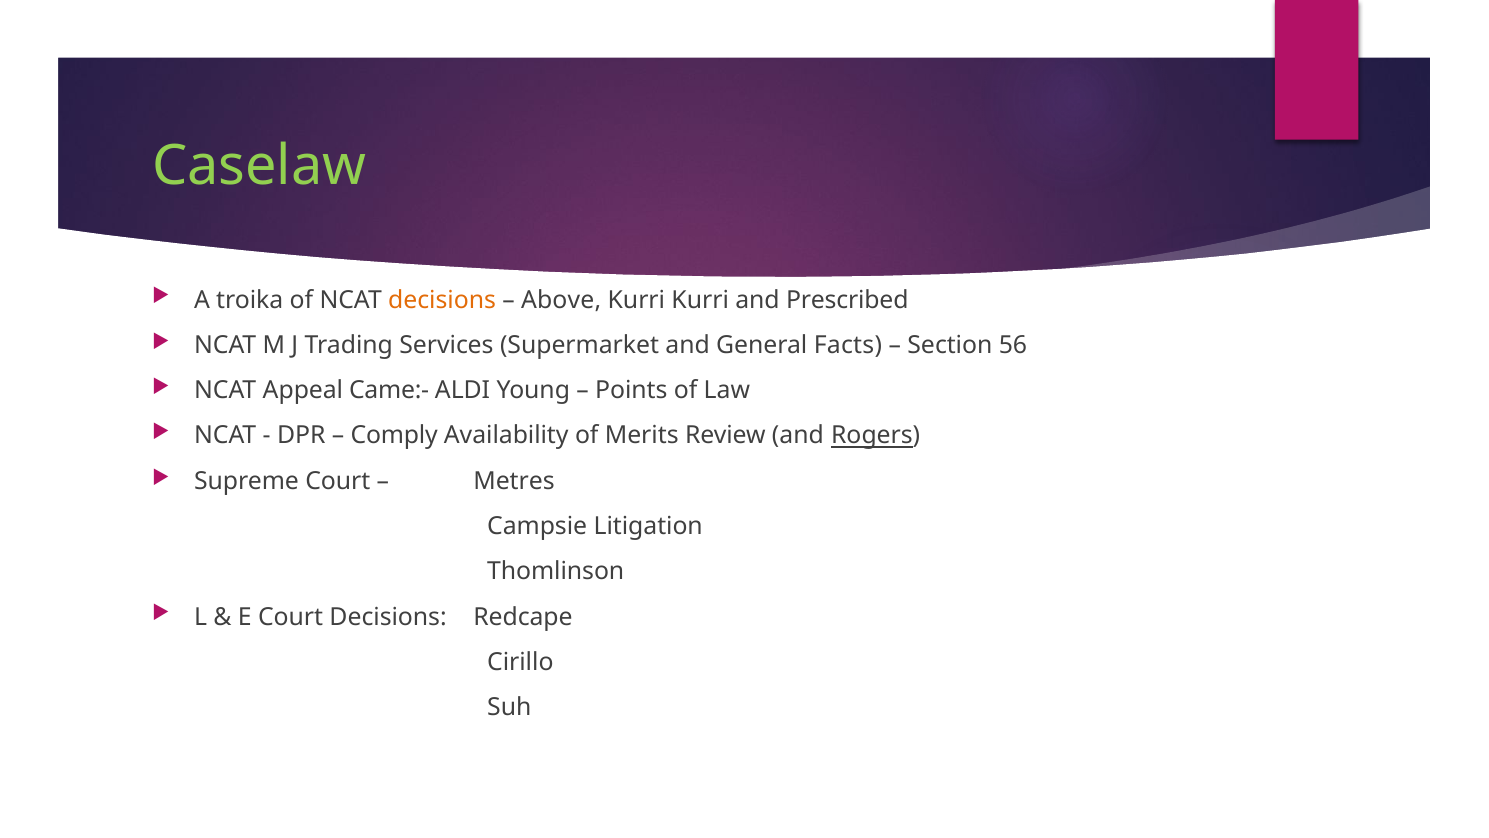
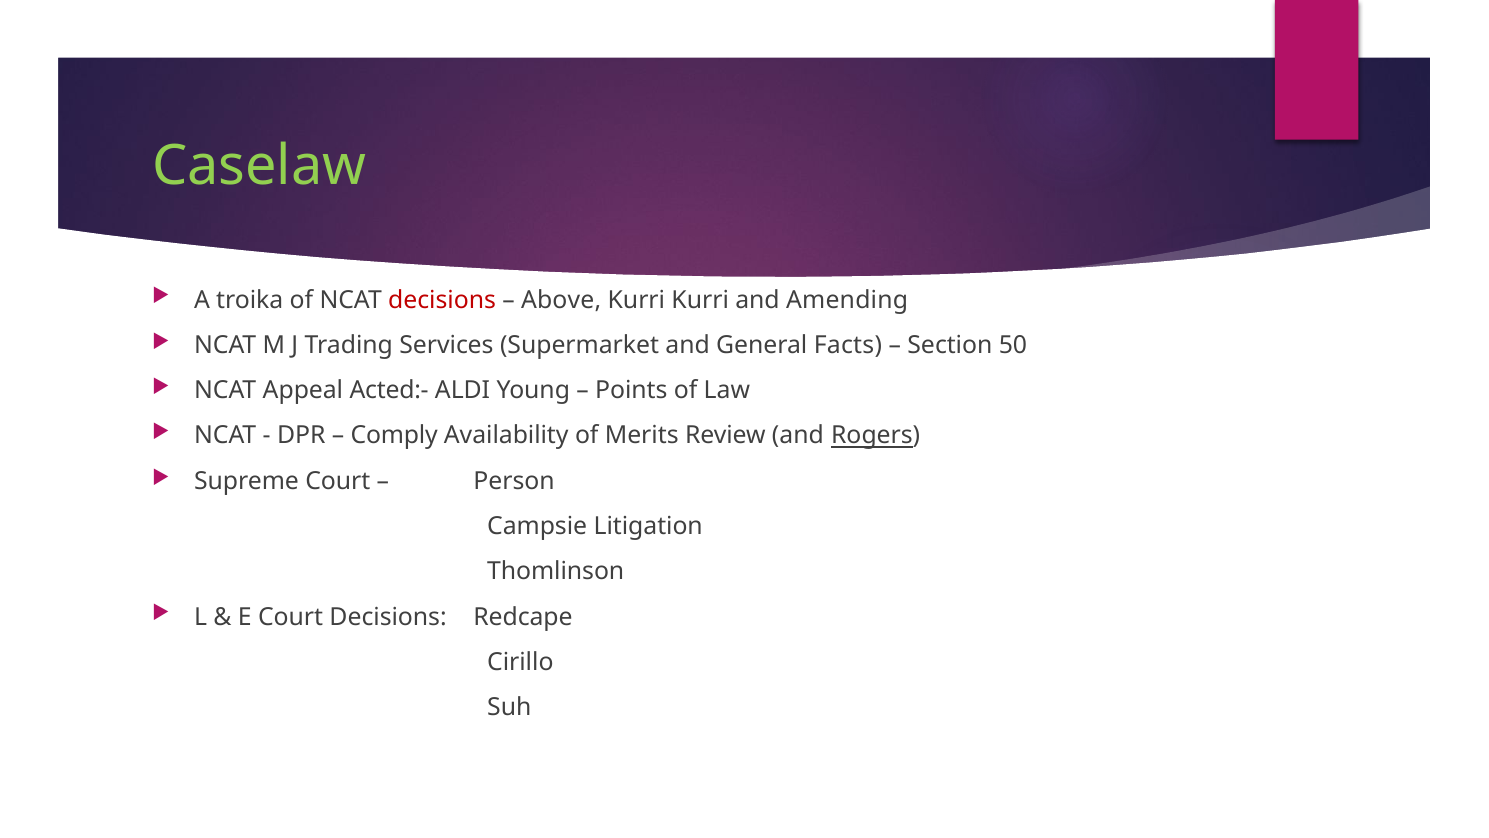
decisions colour: orange -> red (442, 300)
Prescribed: Prescribed -> Amending (847, 300)
56: 56 -> 50 (1013, 345)
Came:-: Came:- -> Acted:- (389, 390)
Metres: Metres -> Person (514, 481)
